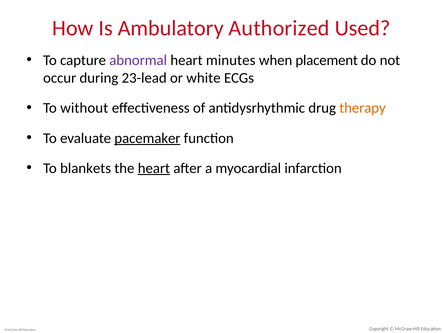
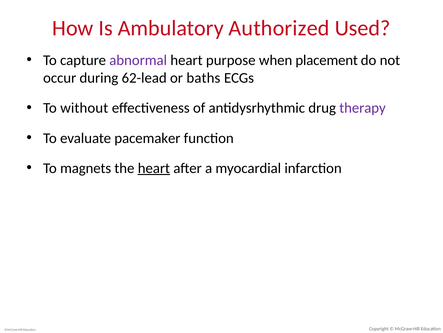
minutes: minutes -> purpose (231, 60)
23-lead: 23-lead -> 62-lead (144, 78)
white: white -> baths (203, 78)
therapy colour: orange -> purple (362, 108)
pacemaker underline: present -> none (147, 138)
blankets: blankets -> magnets (86, 168)
